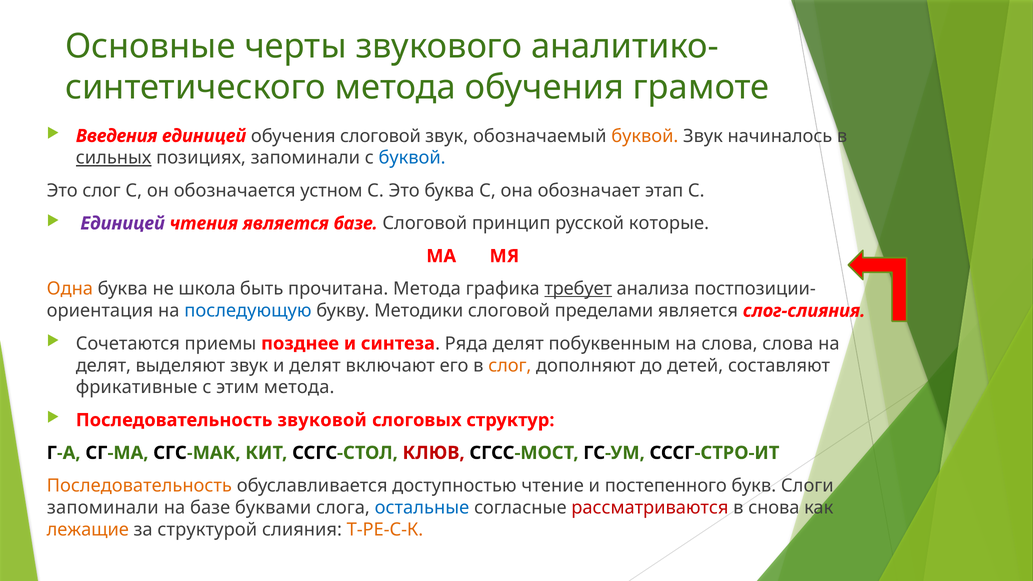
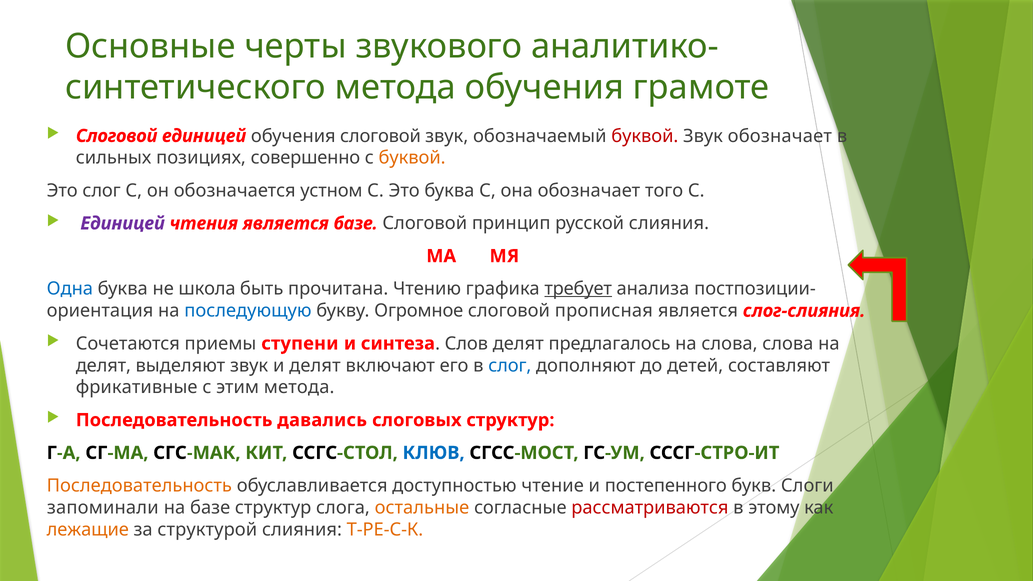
Введения: Введения -> Слоговой (117, 136)
буквой colour: orange -> red (645, 136)
Звук начиналось: начиналось -> обозначает (780, 136)
сильных underline: present -> none (114, 158)
позициях запоминали: запоминали -> совершенно (305, 158)
буквой colour: blue -> orange (412, 158)
этап: этап -> того (664, 191)
русской которые: которые -> слияния (669, 223)
Одна colour: orange -> blue (70, 289)
прочитана Метода: Метода -> Чтению (427, 289)
Методики: Методики -> Огромное (419, 311)
пределами: пределами -> прописная (604, 311)
позднее: позднее -> ступени (300, 344)
Ряда: Ряда -> Слов (466, 344)
побуквенным: побуквенным -> предлагалось (610, 344)
слог colour: orange -> blue (510, 366)
звуковой: звуковой -> давались (322, 420)
КЛЮВ colour: red -> blue (434, 453)
базе буквами: буквами -> структур (273, 508)
остальные colour: blue -> orange (422, 508)
снова: снова -> этому (774, 508)
